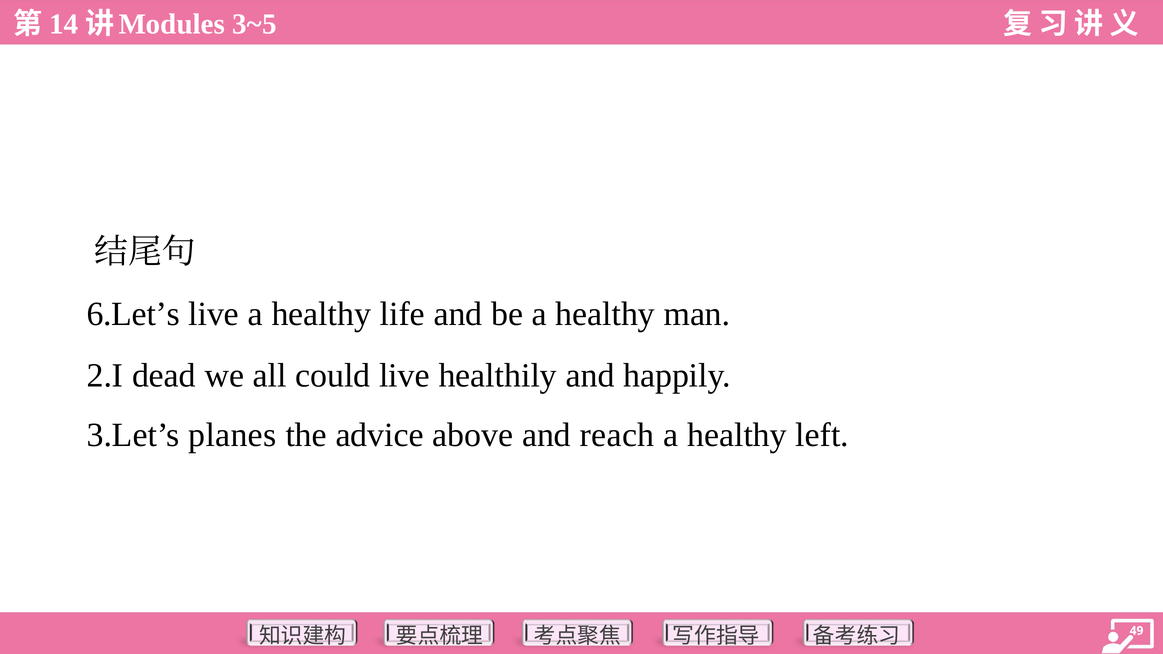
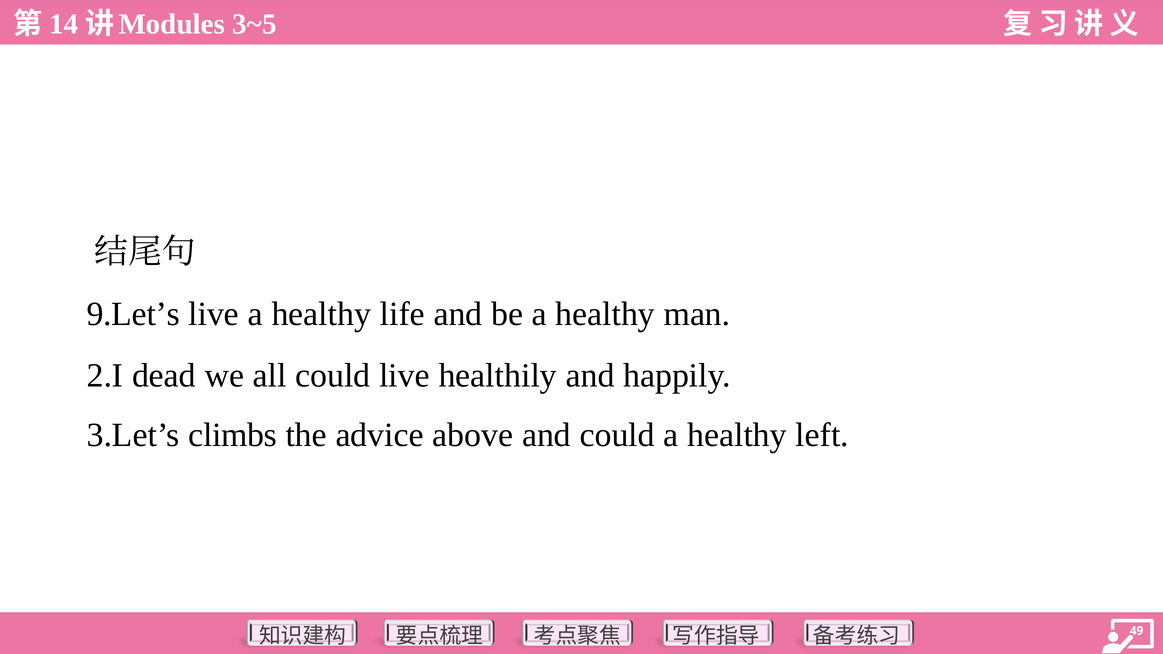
6.Let’s: 6.Let’s -> 9.Let’s (133, 314)
planes: planes -> climbs (233, 435)
and reach: reach -> could (617, 435)
